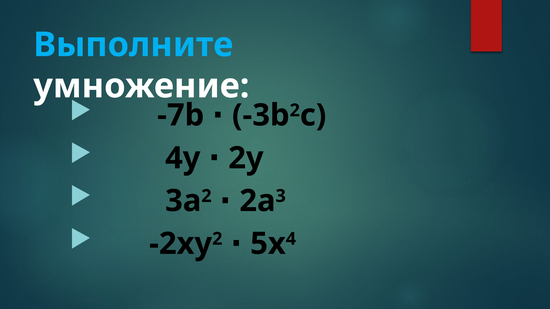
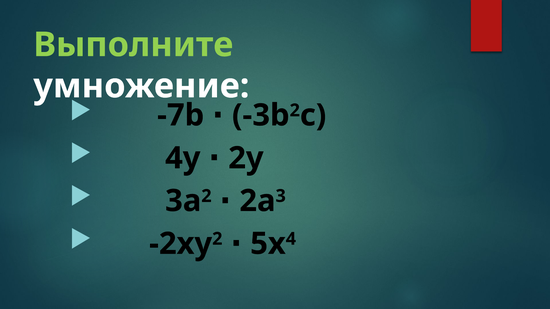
Выполните colour: light blue -> light green (133, 45)
